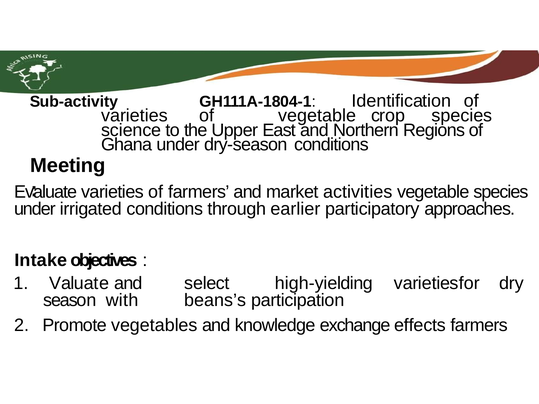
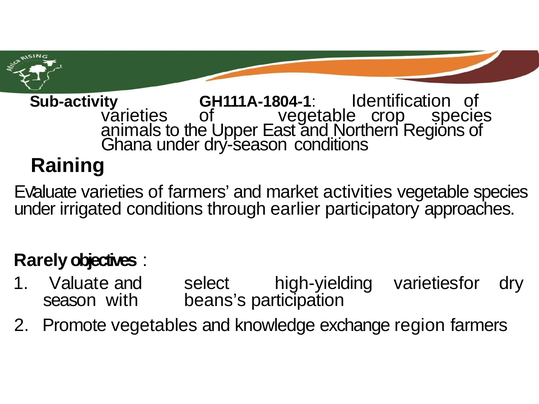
science: science -> animals (131, 130)
Meeting: Meeting -> Raining (68, 166)
Intake: Intake -> Rarely (41, 260)
effects: effects -> region (420, 325)
